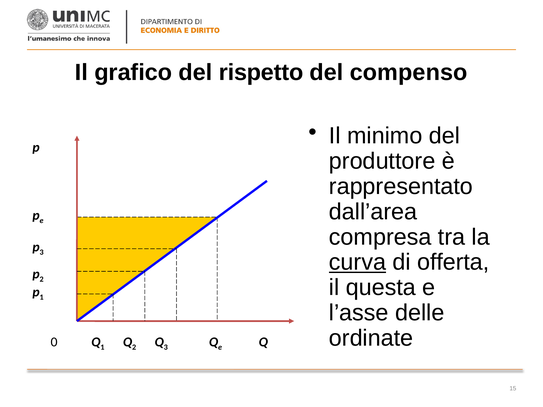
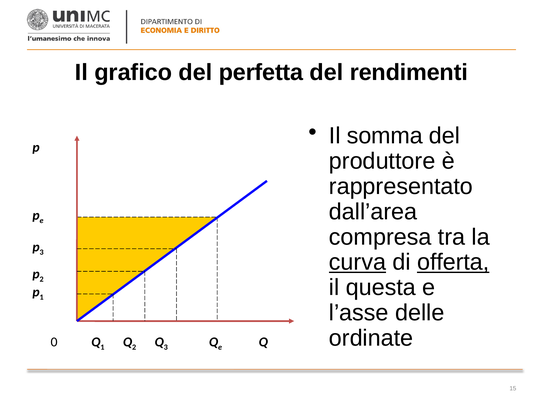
rispetto: rispetto -> perfetta (261, 72)
compenso: compenso -> rendimenti (409, 72)
minimo: minimo -> somma (385, 136)
offerta underline: none -> present (453, 262)
